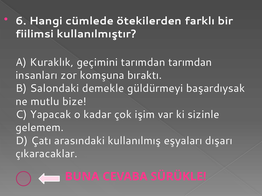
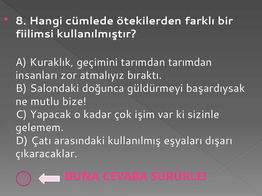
6: 6 -> 8 (21, 21)
komşuna: komşuna -> atmalıyız (102, 75)
demekle: demekle -> doğunca (103, 89)
